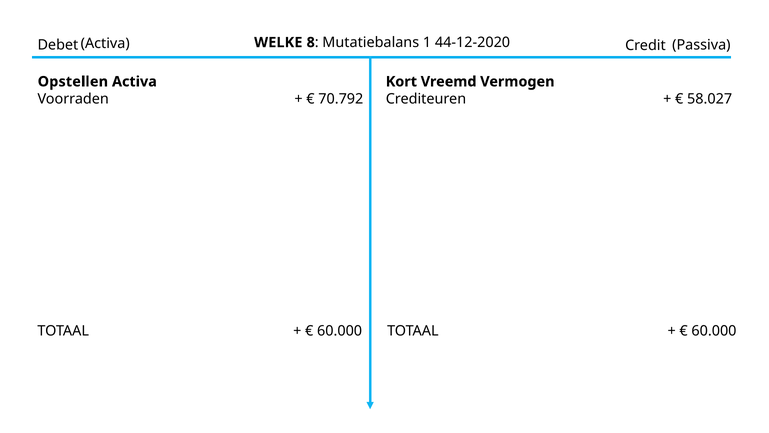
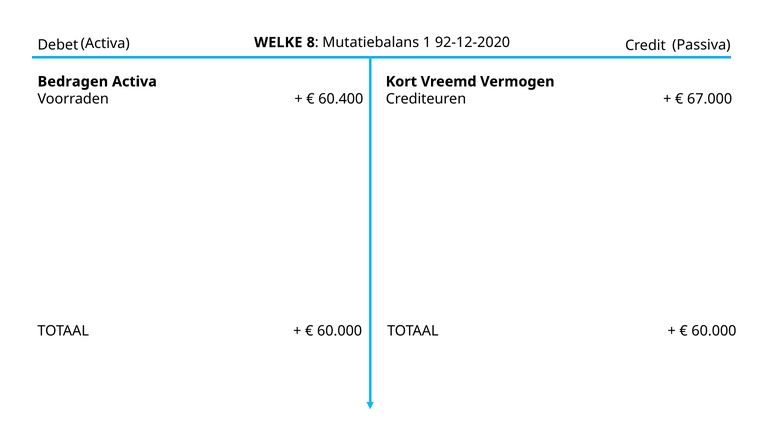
44-12-2020: 44-12-2020 -> 92-12-2020 (473, 42)
Opstellen: Opstellen -> Bedragen (73, 82)
70.792: 70.792 -> 60.400 (341, 99)
58.027: 58.027 -> 67.000 (710, 99)
